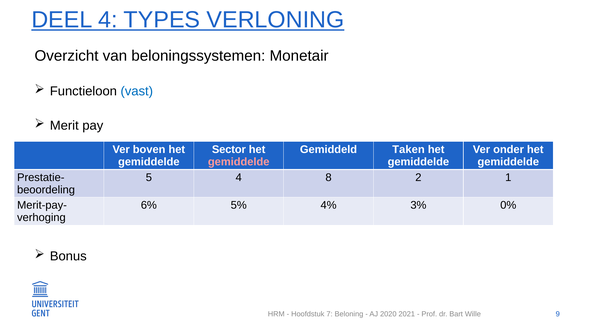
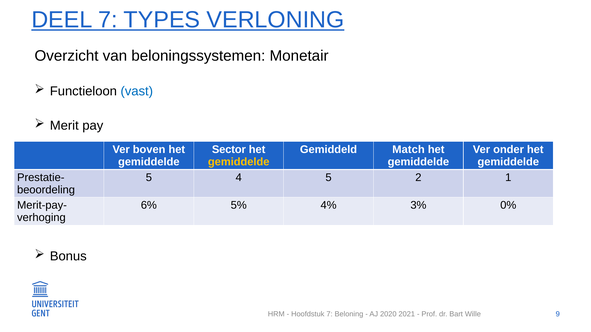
DEEL 4: 4 -> 7 (108, 20)
Taken: Taken -> Match (409, 150)
gemiddelde colour: pink -> yellow (239, 162)
4 8: 8 -> 5 (329, 178)
